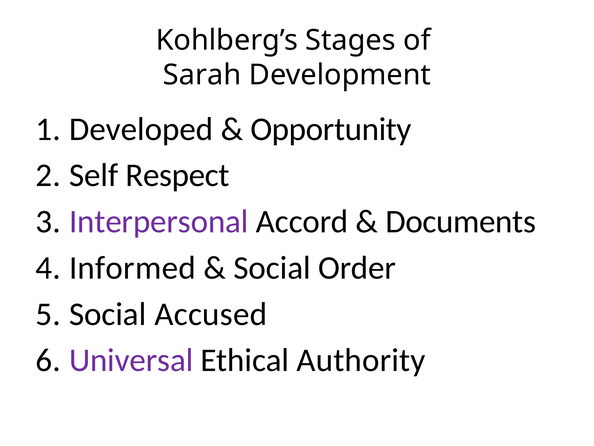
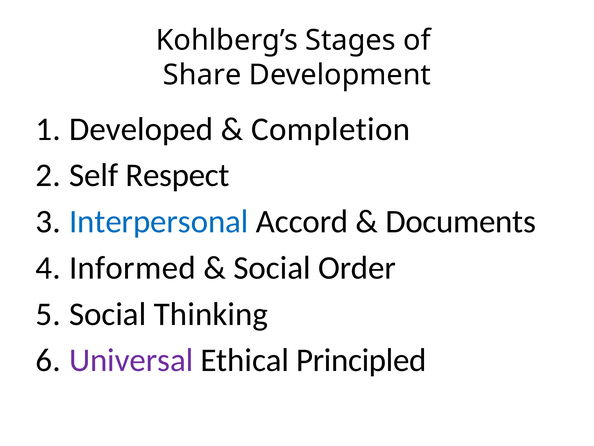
Sarah: Sarah -> Share (202, 75)
Opportunity: Opportunity -> Completion (331, 129)
Interpersonal colour: purple -> blue (159, 221)
Accused: Accused -> Thinking (211, 314)
Authority: Authority -> Principled (361, 360)
